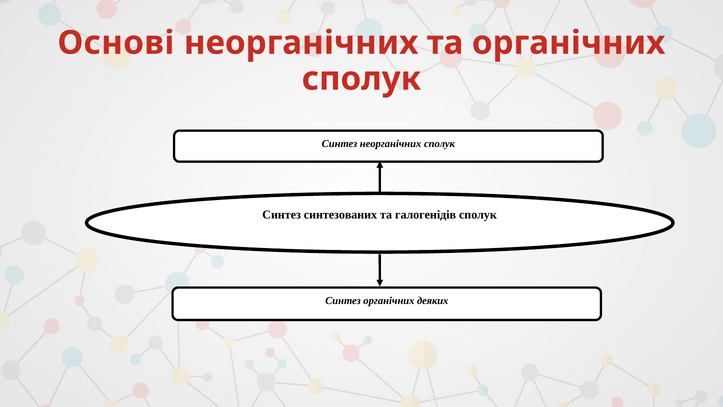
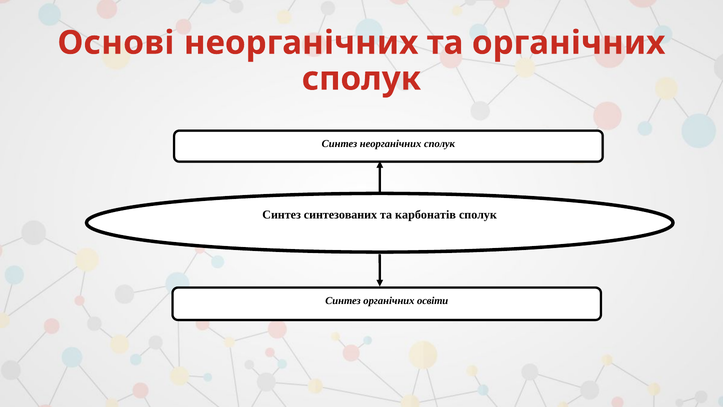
галогенідів: галогенідів -> карбонатів (426, 215)
деяких: деяких -> освіти (433, 301)
